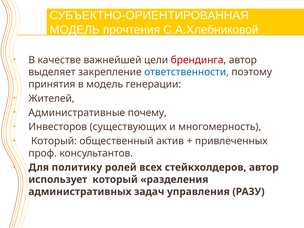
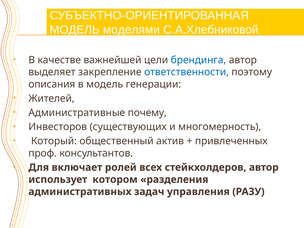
прочтения: прочтения -> моделями (131, 30)
брендинга colour: red -> blue (198, 60)
принятия: принятия -> описания (52, 84)
политику: политику -> включает (77, 167)
использует который: который -> котором (115, 180)
